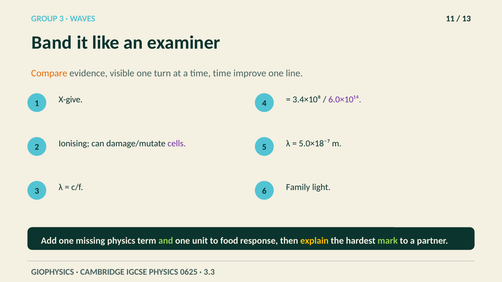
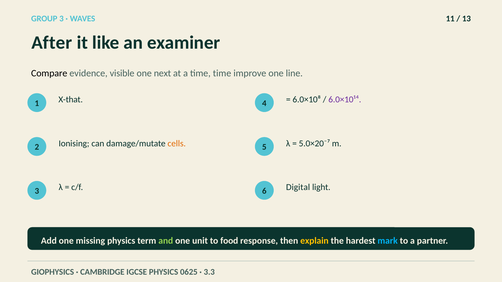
Band: Band -> After (52, 43)
Compare colour: orange -> black (49, 74)
turn: turn -> next (162, 74)
X-give: X-give -> X-that (71, 100)
3.4×10⁸: 3.4×10⁸ -> 6.0×10⁸ (307, 100)
cells colour: purple -> orange (177, 144)
5.0×18⁻⁷: 5.0×18⁻⁷ -> 5.0×20⁻⁷ (314, 144)
Family: Family -> Digital (298, 188)
mark colour: light green -> light blue (388, 241)
